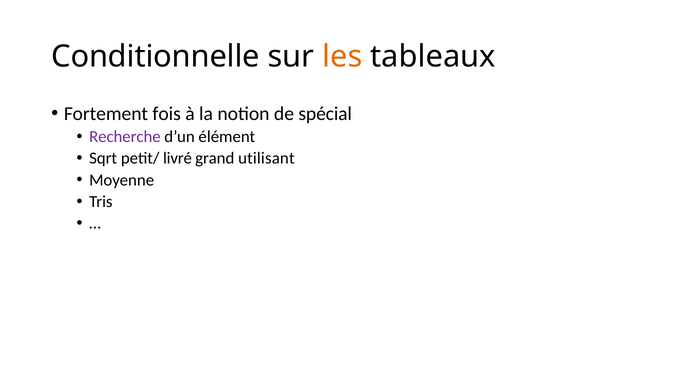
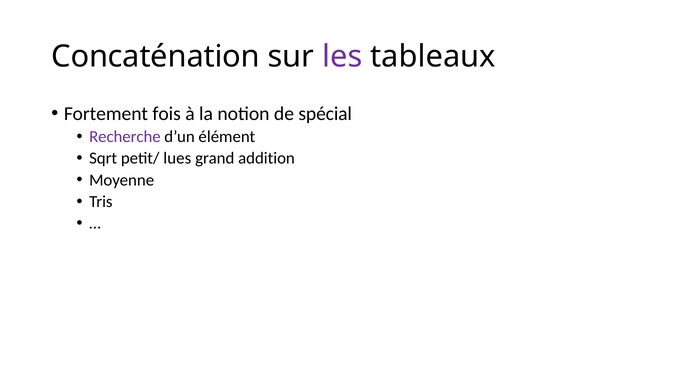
Conditionnelle: Conditionnelle -> Concaténation (156, 57)
les colour: orange -> purple (342, 57)
livré: livré -> lues (177, 159)
utilisant: utilisant -> addition (266, 159)
